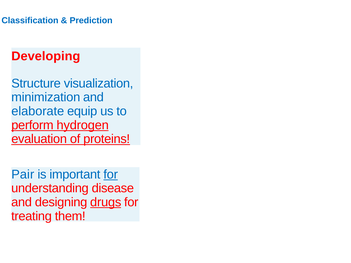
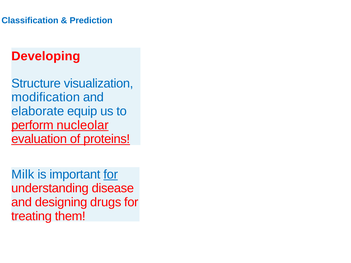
minimization: minimization -> modification (46, 97)
hydrogen: hydrogen -> nucleolar (83, 125)
Pair: Pair -> Milk (23, 175)
drugs underline: present -> none (106, 202)
